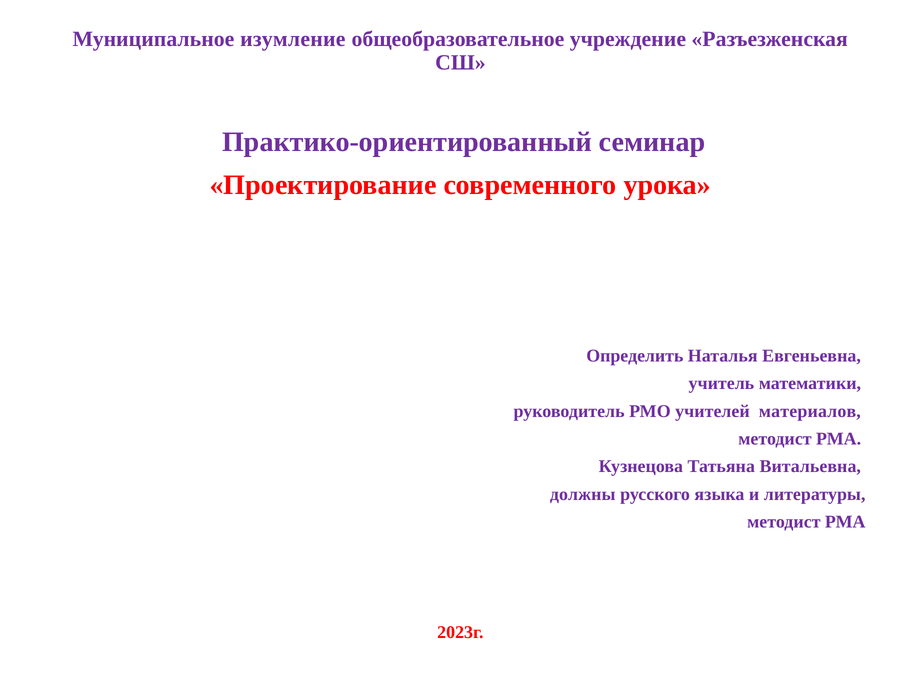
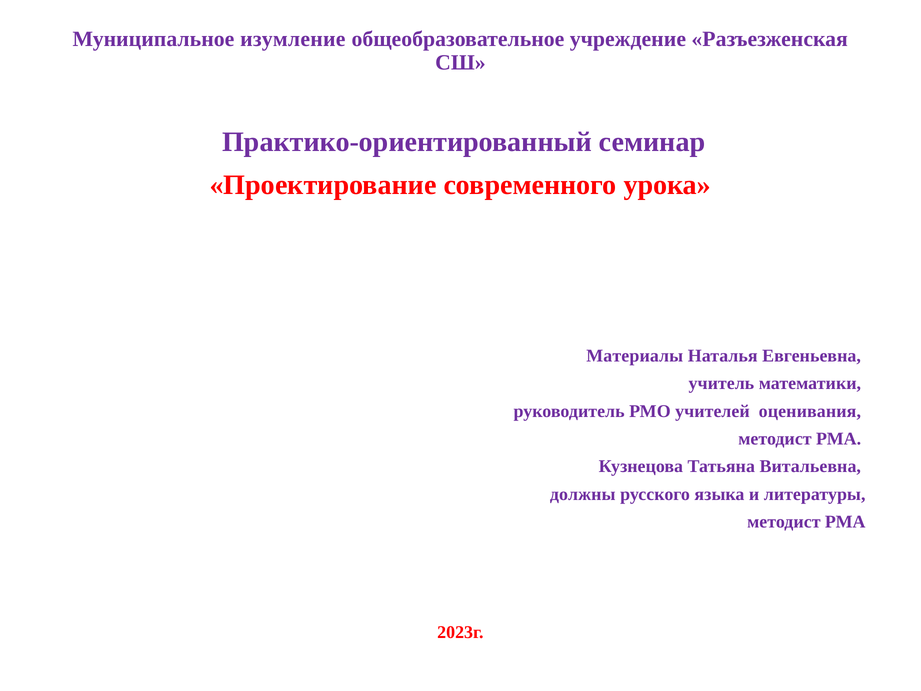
Определить: Определить -> Материалы (635, 356)
материалов: материалов -> оценивания (810, 411)
